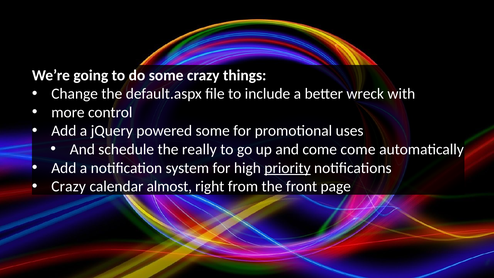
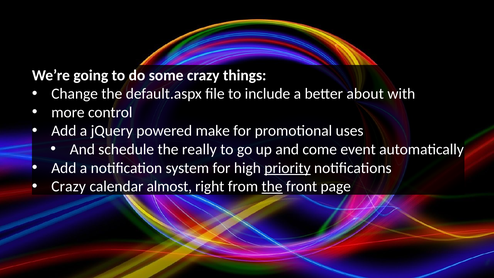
wreck: wreck -> about (365, 94)
powered some: some -> make (213, 131)
come come: come -> event (358, 149)
the underline: none -> present (272, 186)
